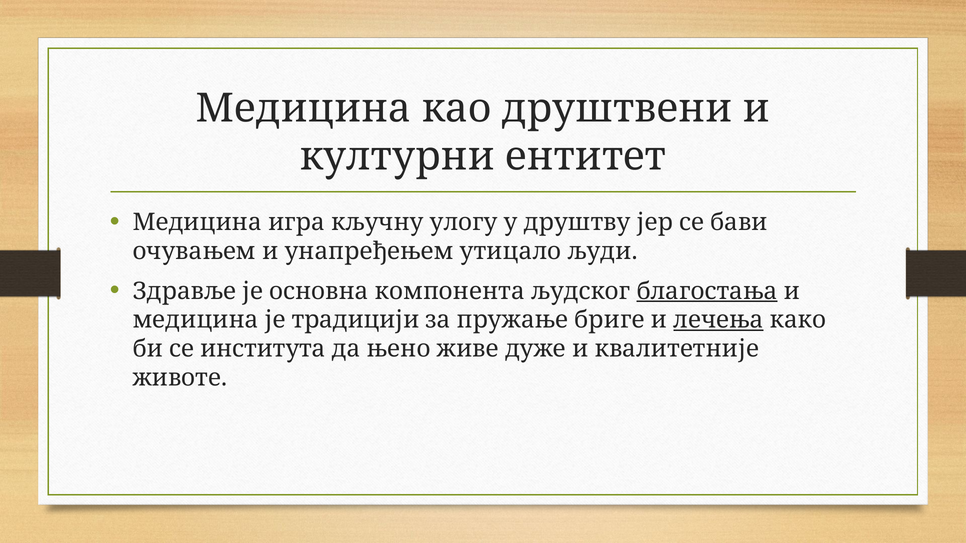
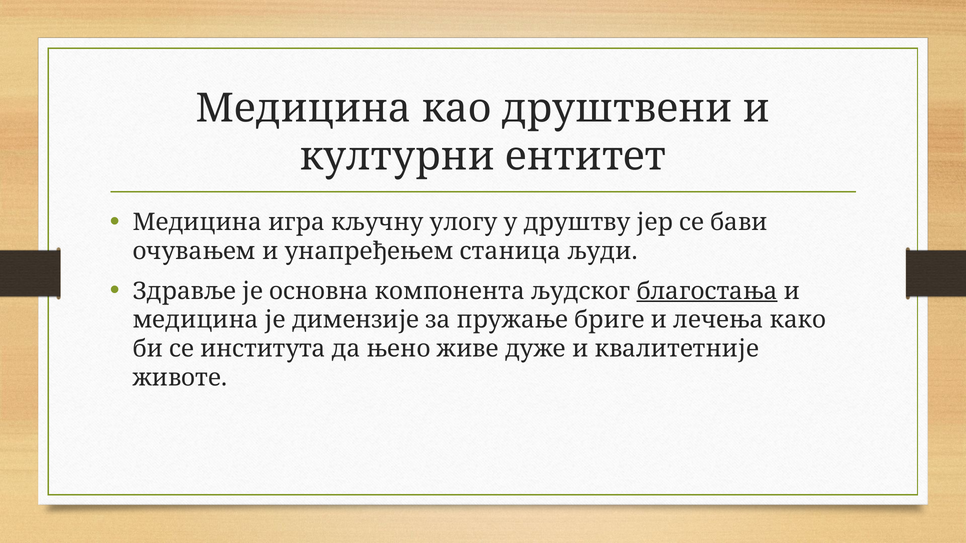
утицало: утицало -> станица (510, 251)
традицији: традицији -> димензије (356, 320)
лечења underline: present -> none (719, 320)
